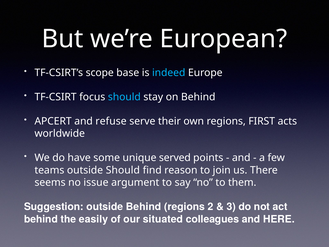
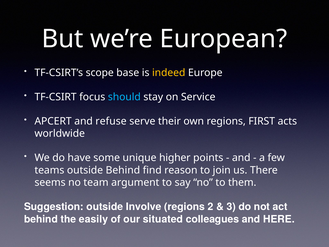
indeed colour: light blue -> yellow (169, 73)
on Behind: Behind -> Service (198, 97)
served: served -> higher (175, 158)
outside Should: Should -> Behind (123, 170)
issue: issue -> team (96, 182)
outside Behind: Behind -> Involve (144, 207)
